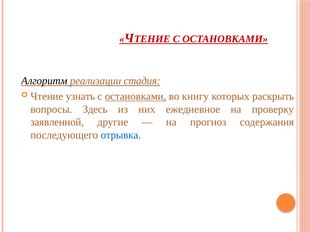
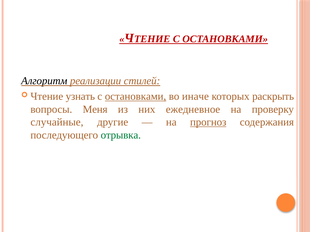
стадия: стадия -> стилей (142, 81)
книгу: книгу -> иначе (195, 97)
Здесь: Здесь -> Меня (95, 109)
заявленной: заявленной -> случайные (57, 122)
прогноз underline: none -> present (208, 122)
отрывка colour: blue -> green (121, 135)
